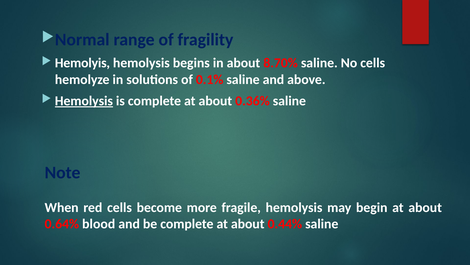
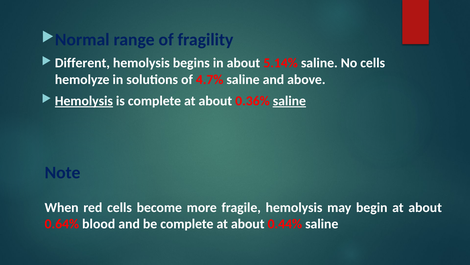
Hemolyis: Hemolyis -> Different (82, 63)
8.70%: 8.70% -> 5.14% (281, 63)
0.1%: 0.1% -> 4.7% (210, 79)
saline underline: none -> present (289, 101)
